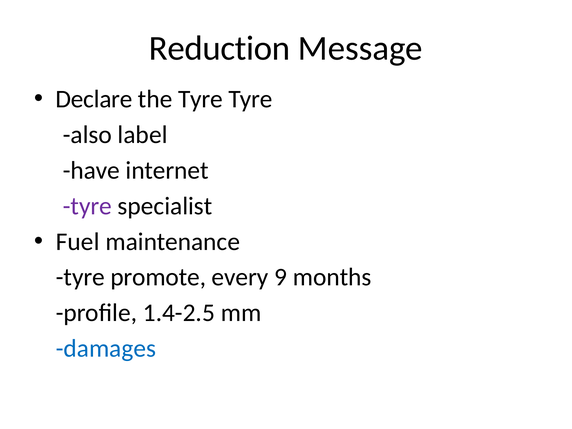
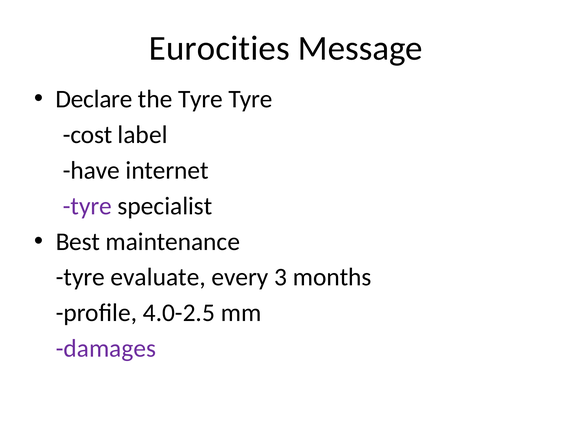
Reduction: Reduction -> Eurocities (219, 48)
also: also -> cost (88, 135)
Fuel: Fuel -> Best (78, 242)
promote: promote -> evaluate (158, 277)
9: 9 -> 3 (281, 277)
1.4-2.5: 1.4-2.5 -> 4.0-2.5 (179, 313)
damages colour: blue -> purple (106, 348)
